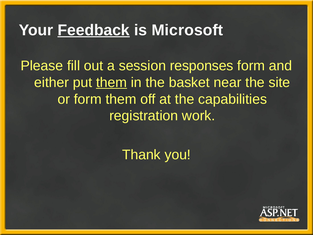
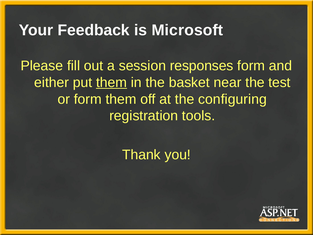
Feedback underline: present -> none (94, 30)
site: site -> test (279, 82)
capabilities: capabilities -> configuring (233, 99)
work: work -> tools (199, 116)
